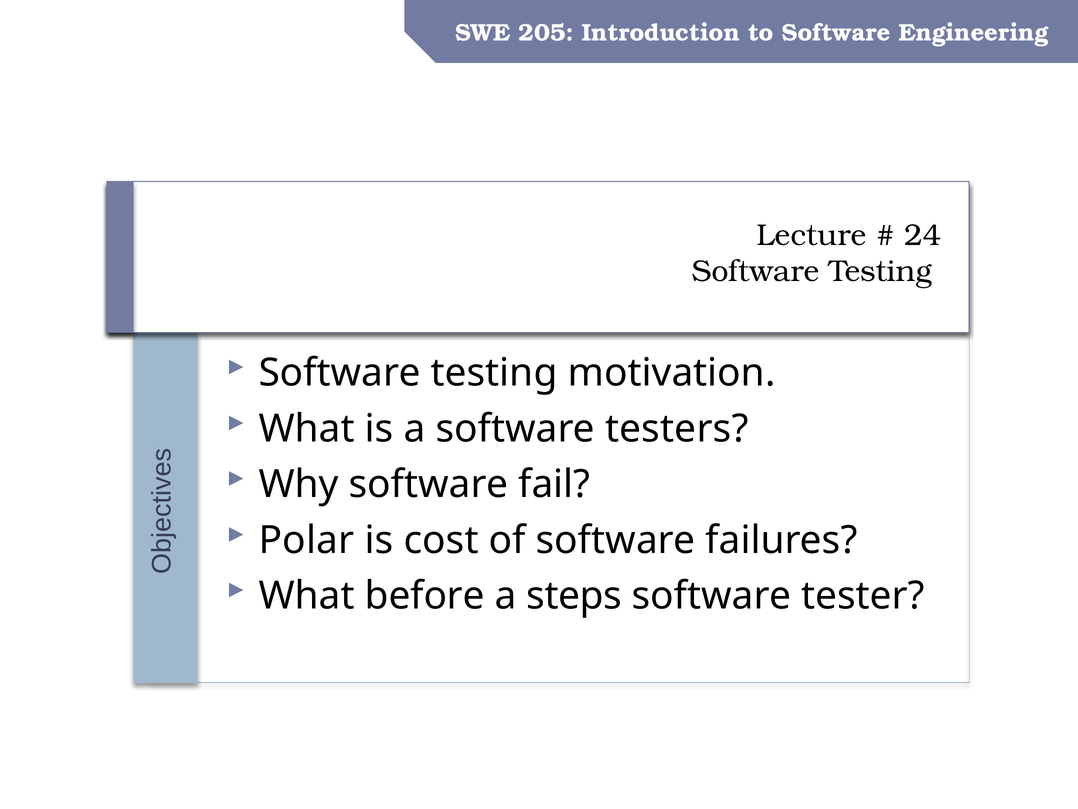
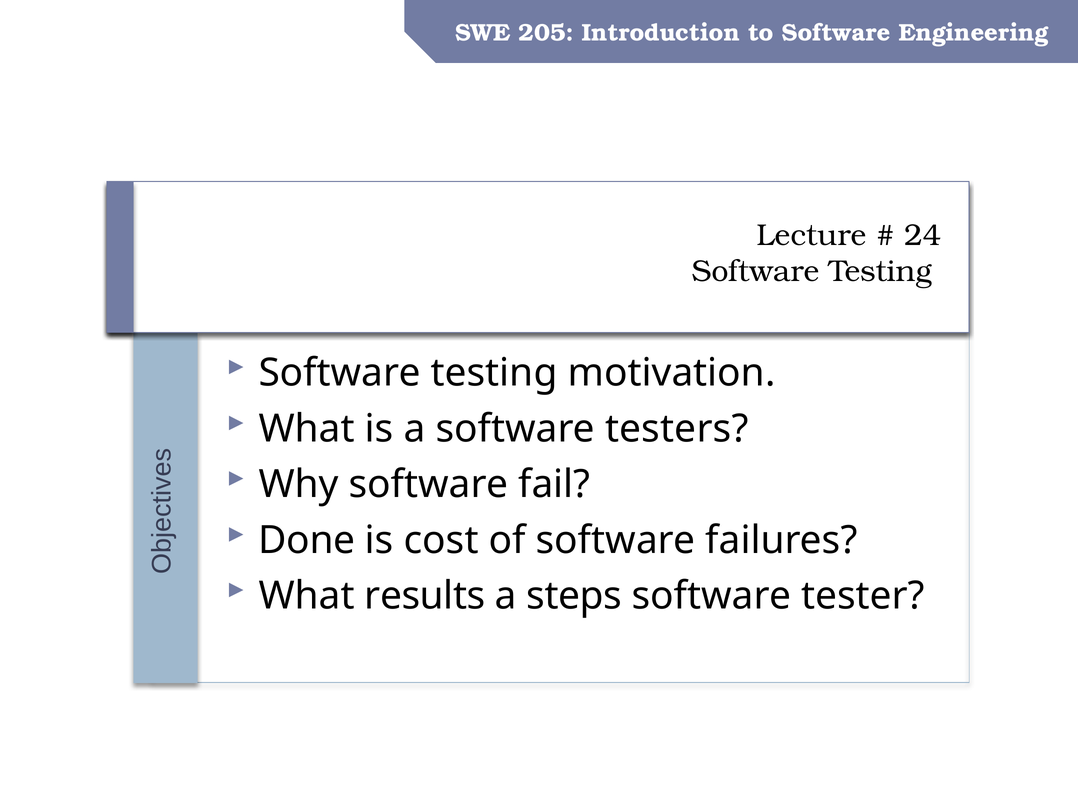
Polar: Polar -> Done (307, 540)
before: before -> results (425, 596)
